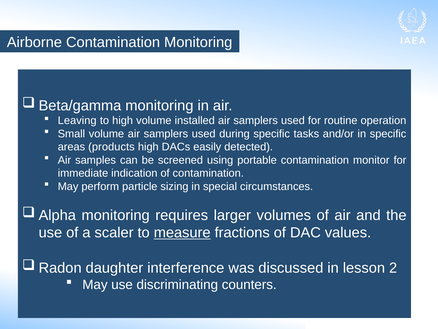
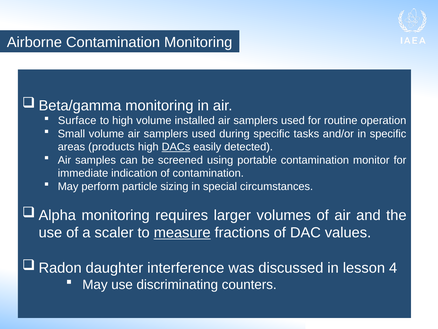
Leaving: Leaving -> Surface (77, 120)
DACs underline: none -> present (176, 147)
2: 2 -> 4 (393, 267)
